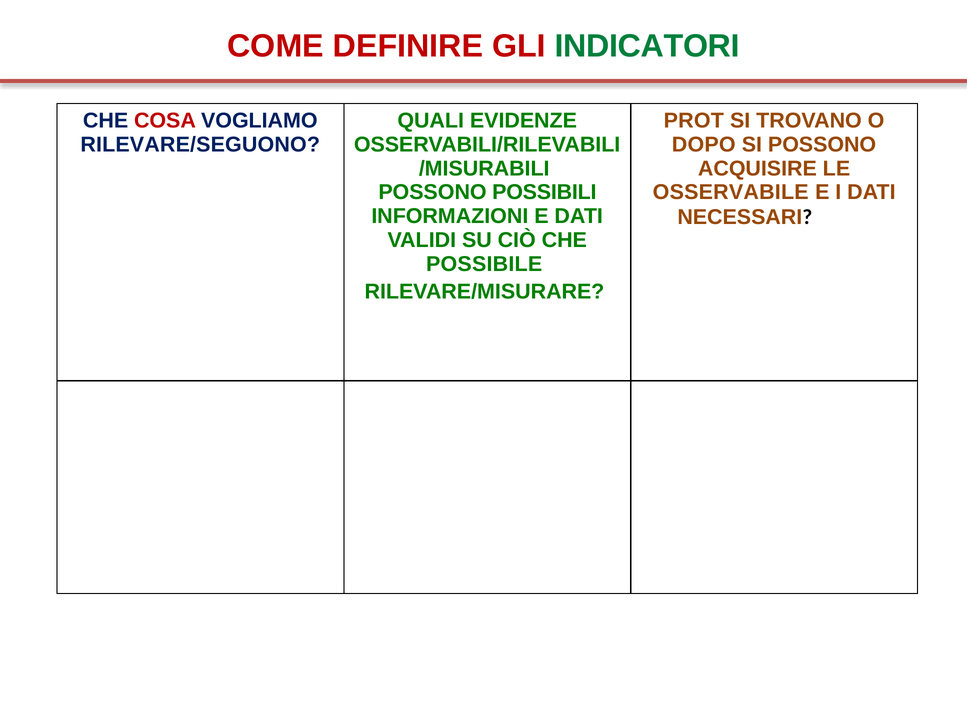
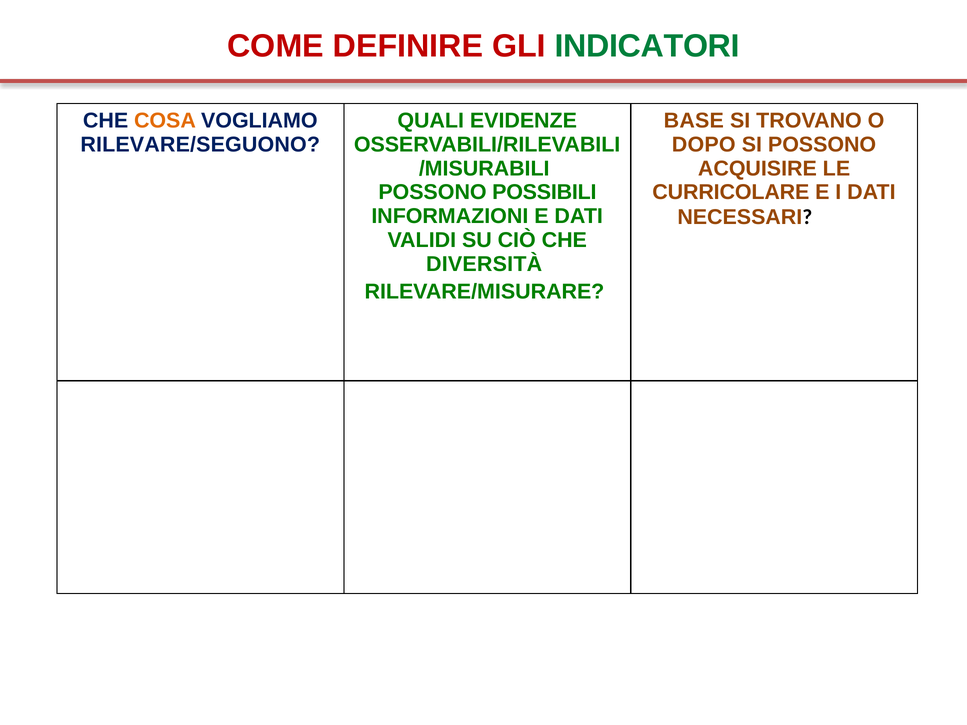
COSA colour: red -> orange (165, 121)
PROT: PROT -> BASE (694, 121)
OSSERVABILE: OSSERVABILE -> CURRICOLARE (731, 192)
POSSIBILE: POSSIBILE -> DIVERSITÀ (484, 264)
